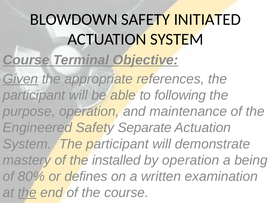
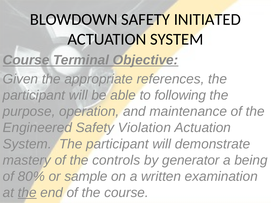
Given underline: present -> none (20, 79)
Separate: Separate -> Violation (144, 128)
installed: installed -> controls (116, 160)
by operation: operation -> generator (191, 160)
defines: defines -> sample (86, 177)
